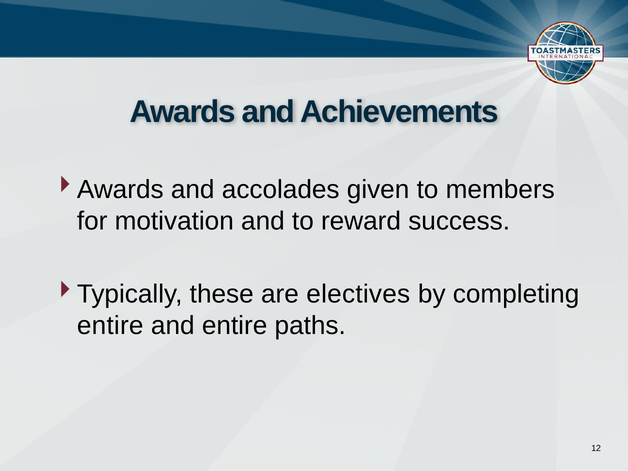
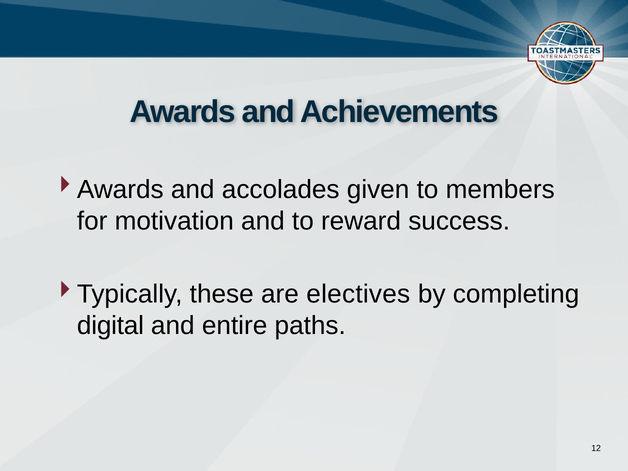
entire: entire -> digital (110, 326)
